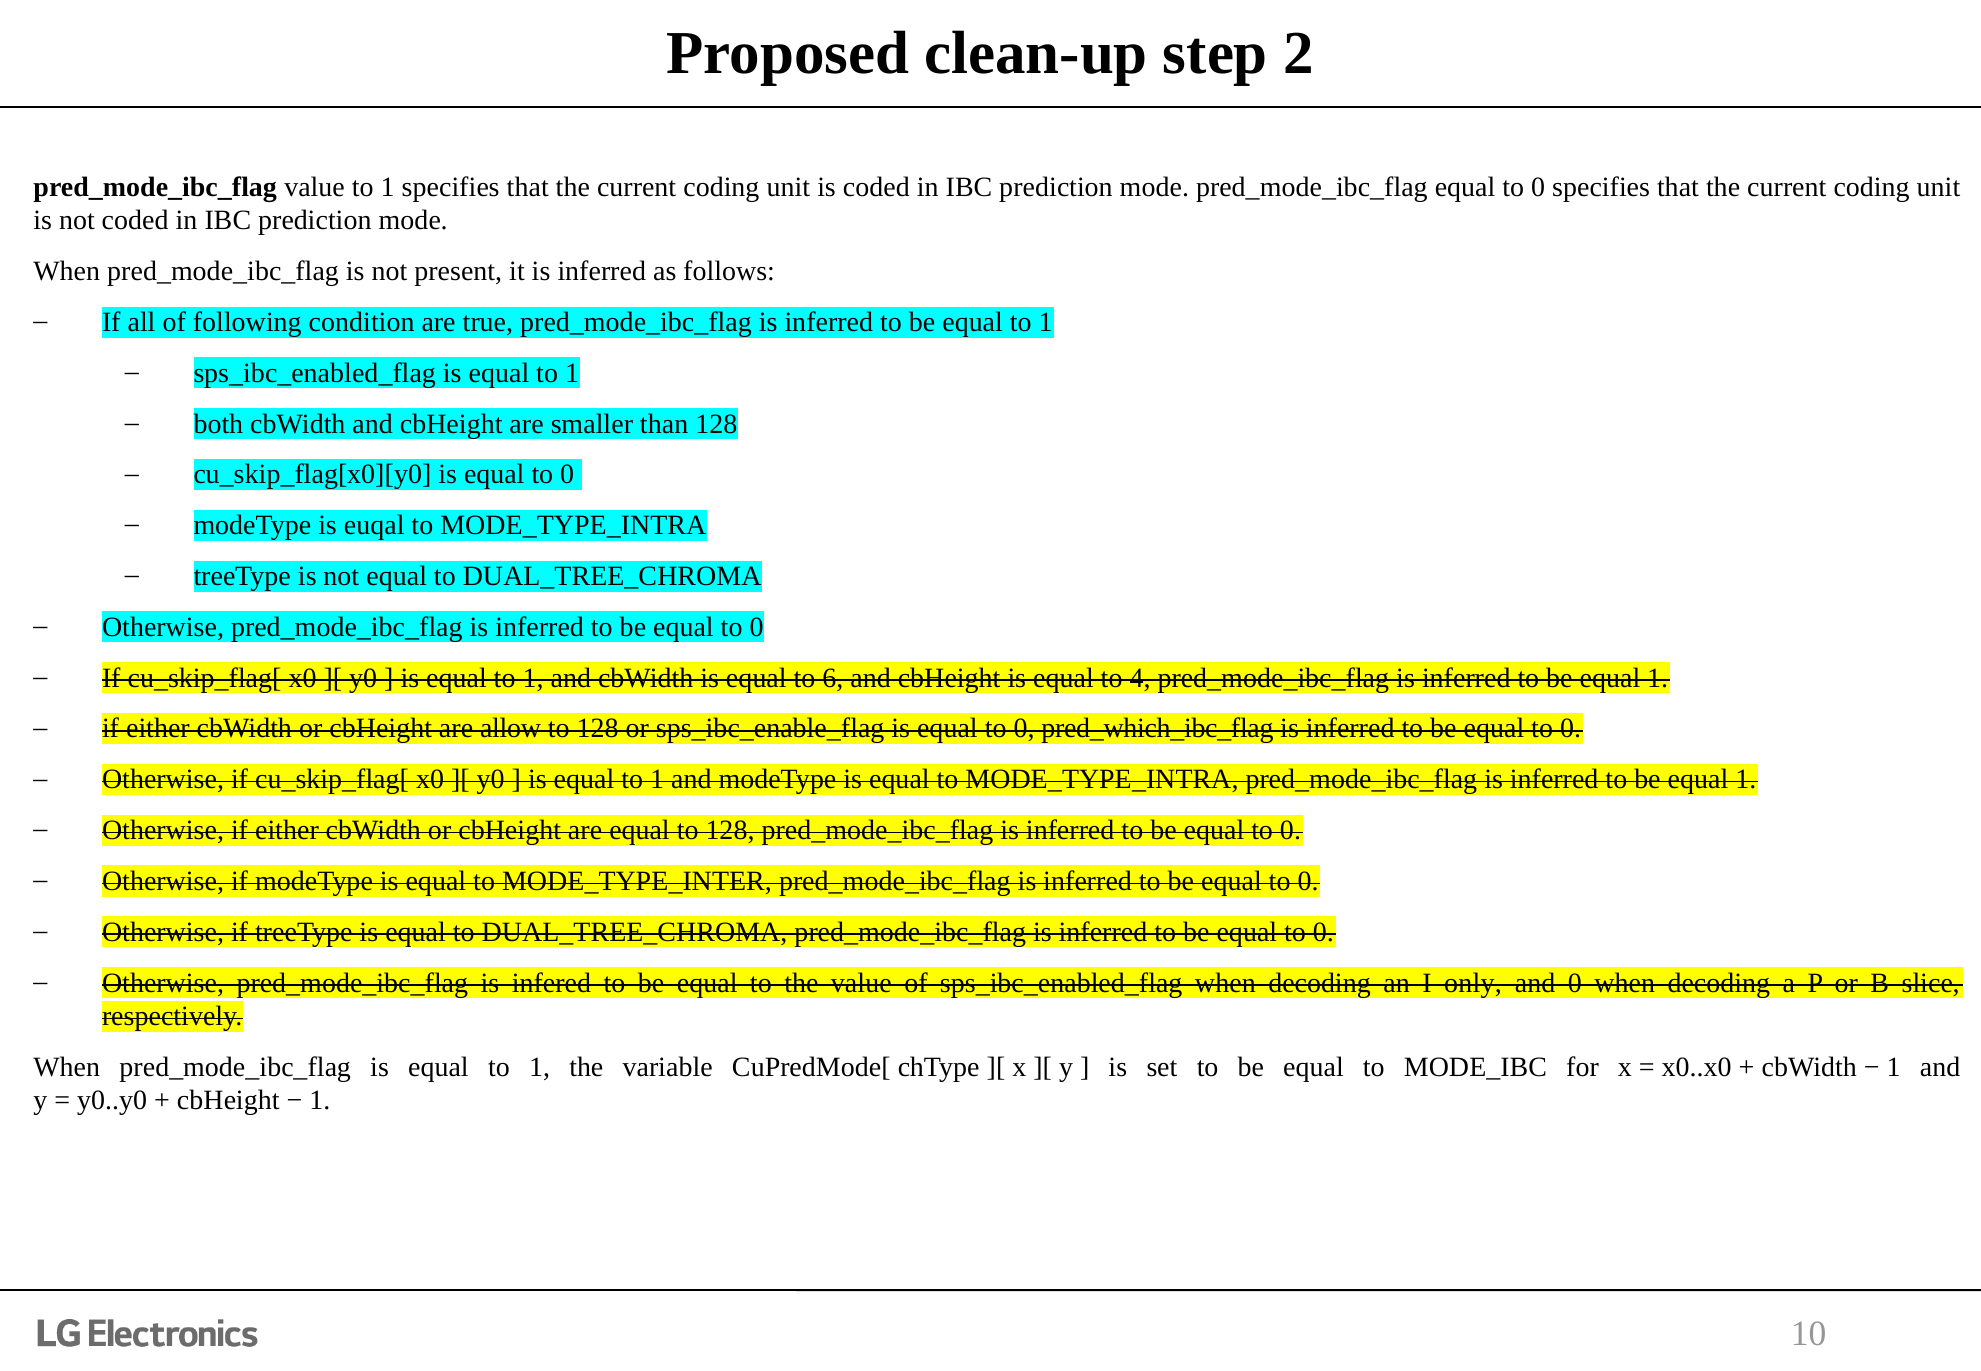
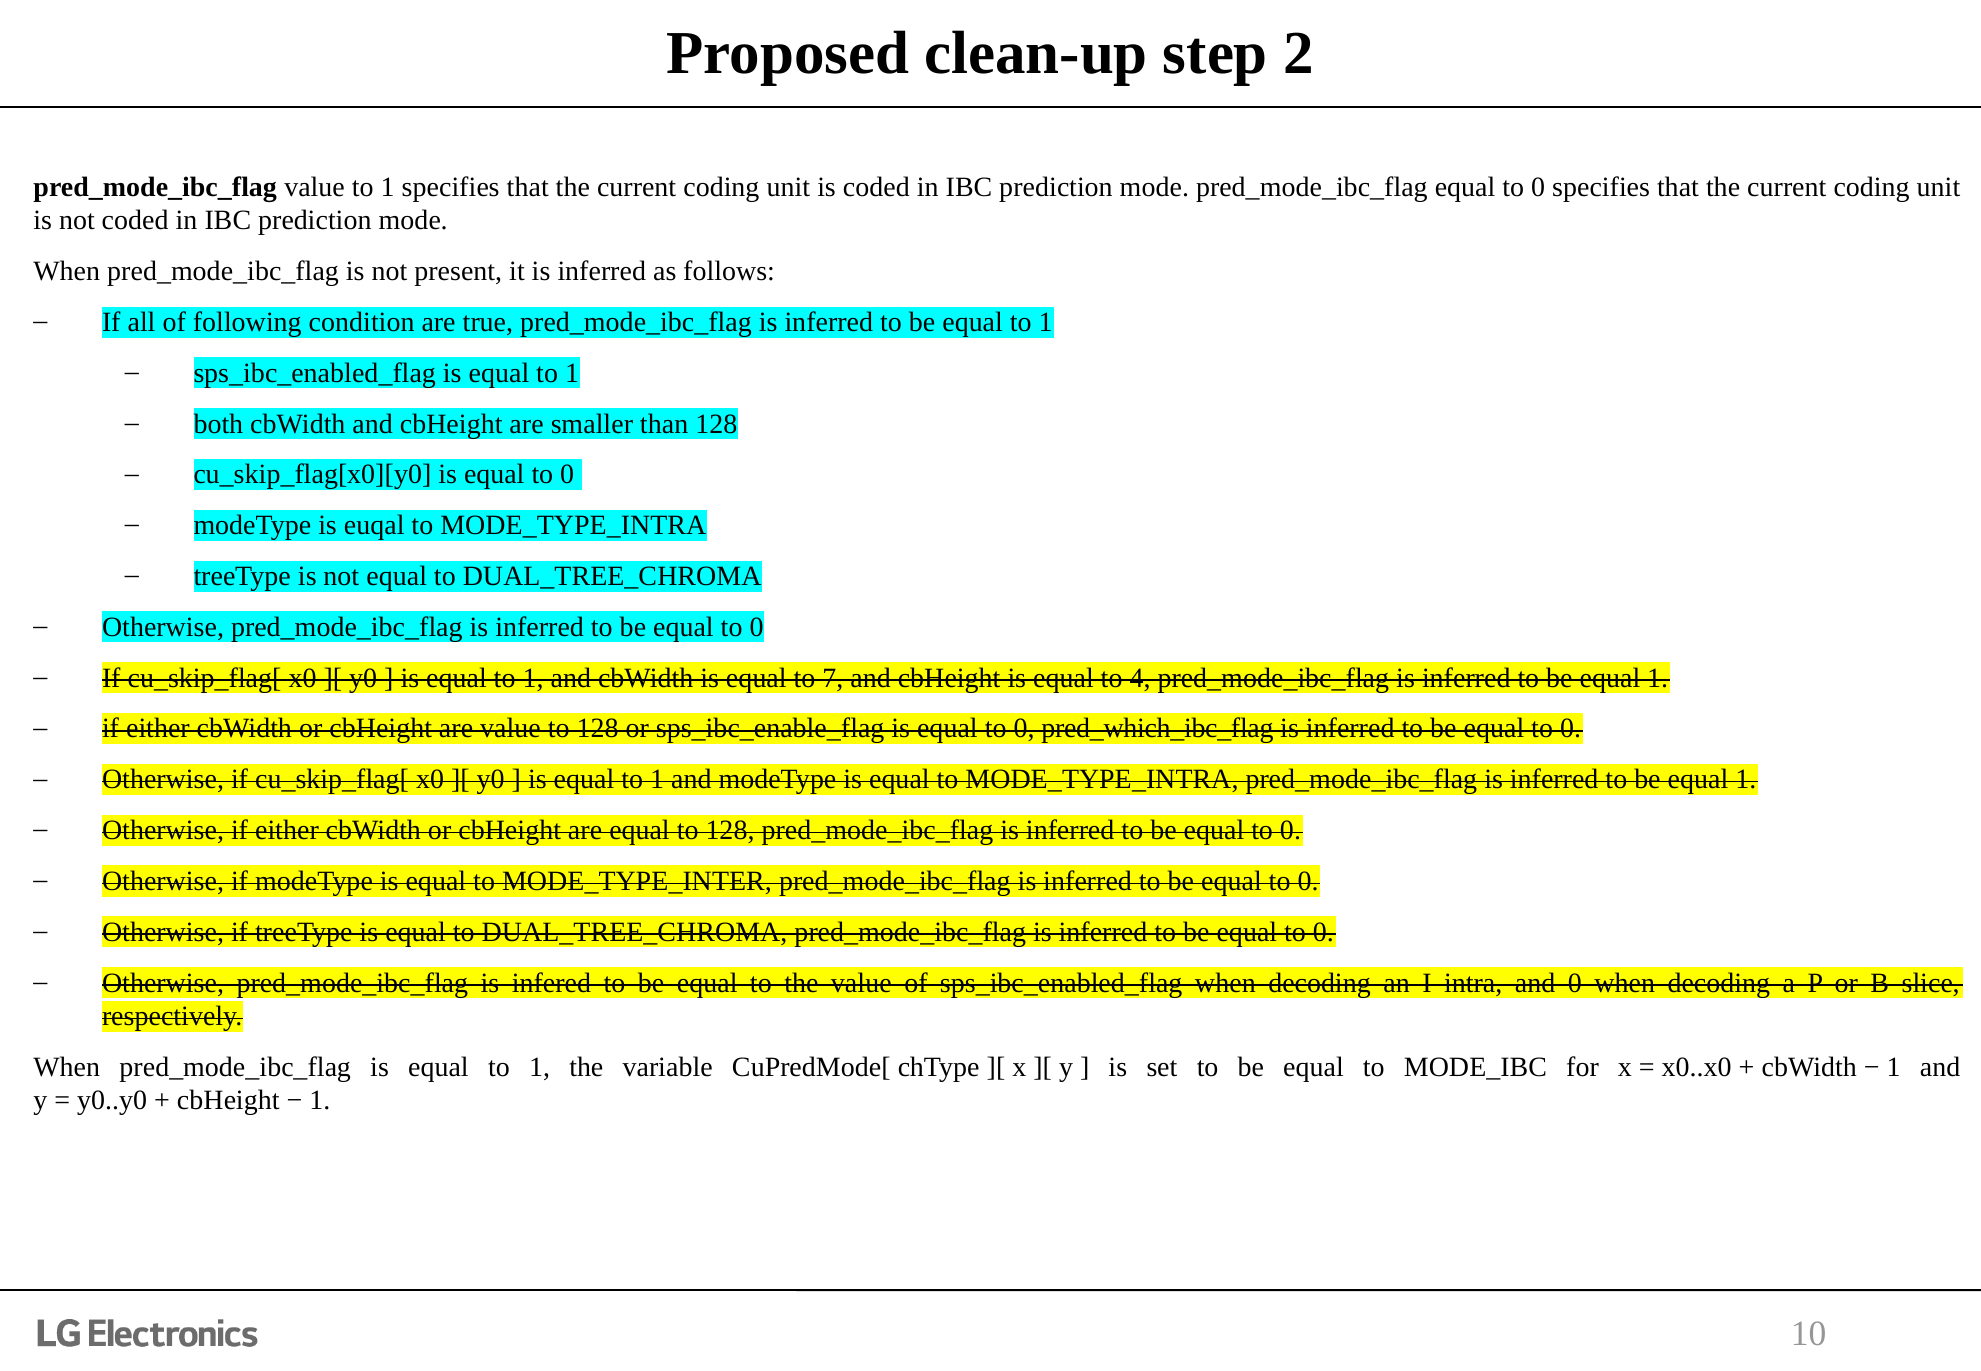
6: 6 -> 7 (833, 678)
are allow: allow -> value (510, 729)
only: only -> intra (1473, 983)
